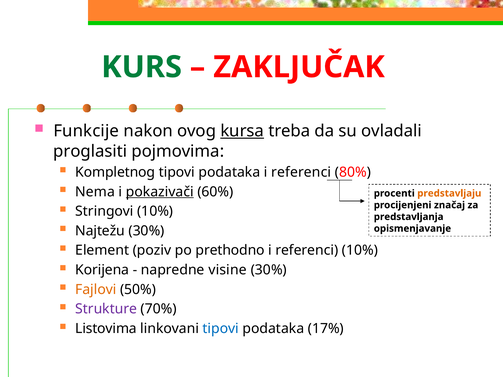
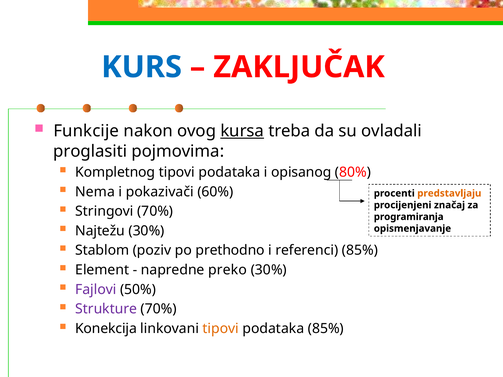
KURS colour: green -> blue (142, 67)
podataka i referenci: referenci -> opisanog (301, 172)
pokazivači underline: present -> none (160, 192)
Stringovi 10%: 10% -> 70% (155, 211)
predstavljanja: predstavljanja -> programiranja (409, 217)
Element: Element -> Stablom (102, 251)
referenci 10%: 10% -> 85% (360, 251)
Korijena: Korijena -> Element (102, 270)
visine: visine -> preko (228, 270)
Fajlovi colour: orange -> purple (96, 290)
Listovima: Listovima -> Konekcija (106, 329)
tipovi colour: blue -> orange (221, 329)
podataka 17%: 17% -> 85% (326, 329)
